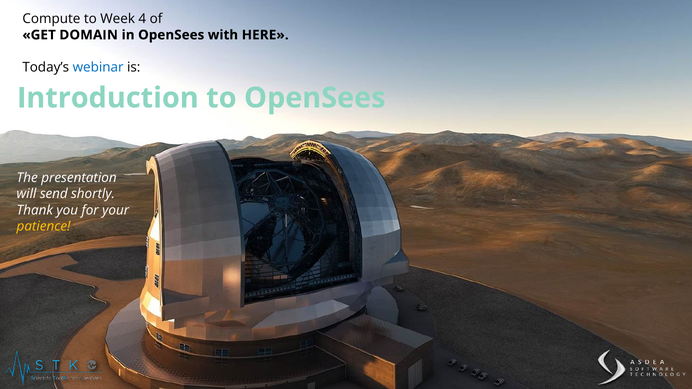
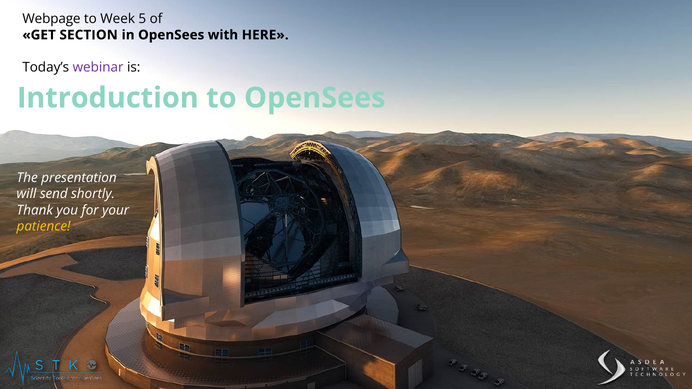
Compute: Compute -> Webpage (51, 19)
4: 4 -> 5 (142, 19)
DOMAIN: DOMAIN -> SECTION (89, 35)
webinar colour: blue -> purple (98, 67)
